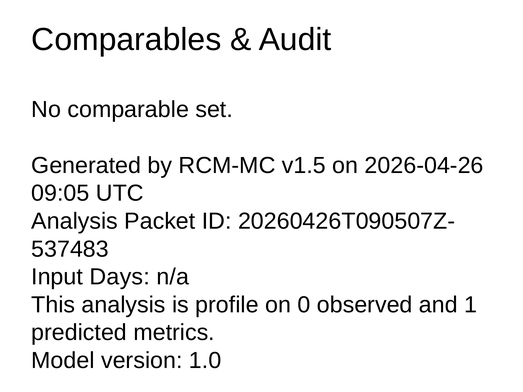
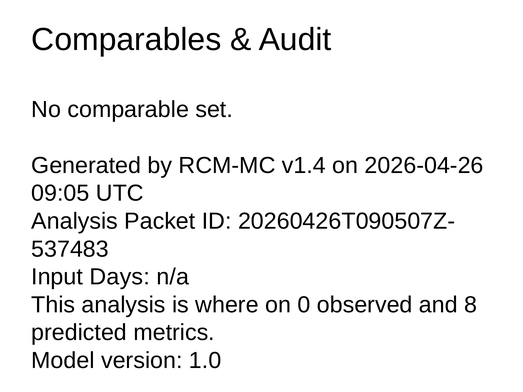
v1.5: v1.5 -> v1.4 (304, 165)
profile: profile -> where (227, 305)
1: 1 -> 8 (471, 305)
